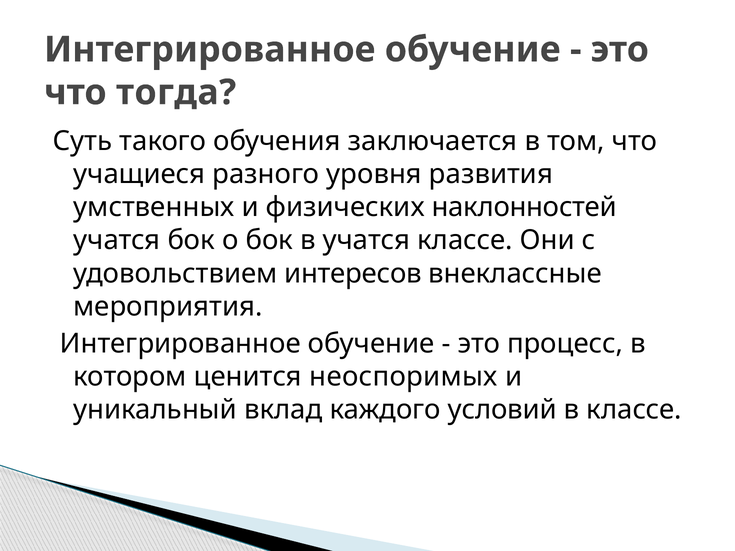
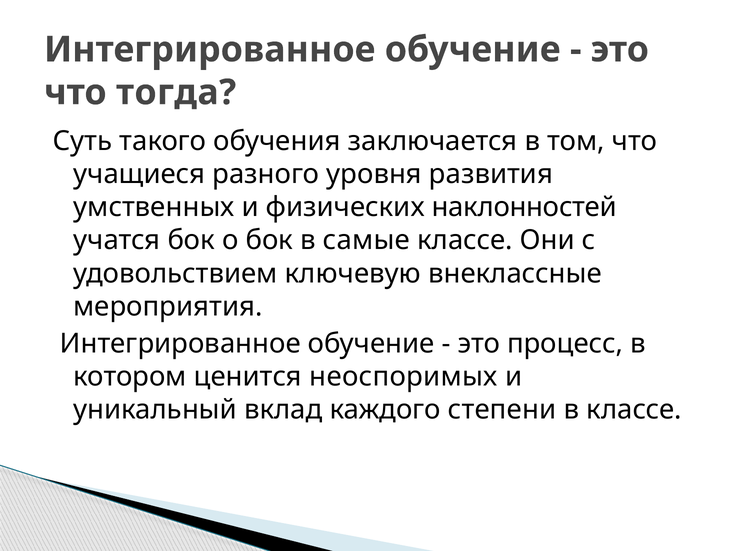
в учатся: учатся -> самые (366, 240)
интересов: интересов -> ключевую (353, 274)
условий: условий -> степени (502, 410)
